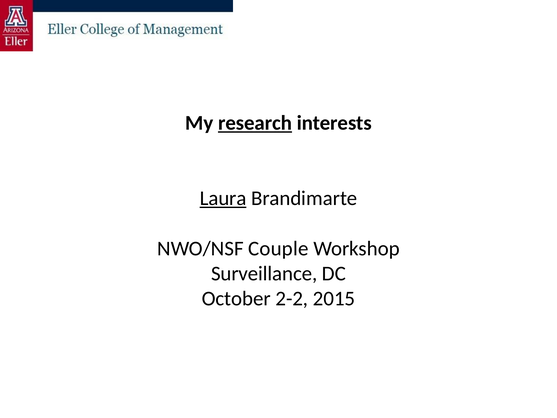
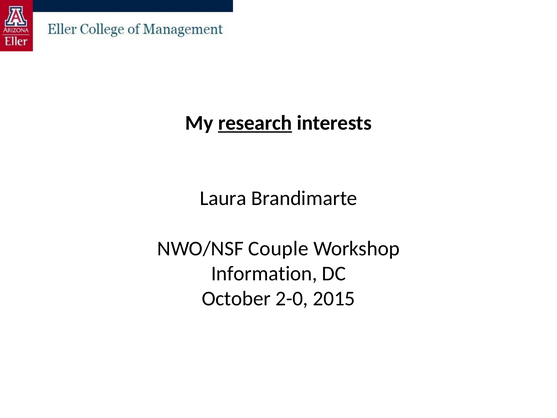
Laura underline: present -> none (223, 198)
Surveillance: Surveillance -> Information (264, 273)
2-2: 2-2 -> 2-0 (292, 299)
